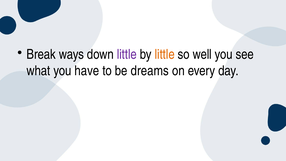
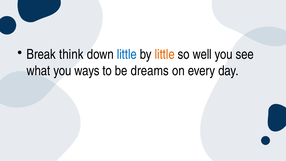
ways: ways -> think (71, 54)
little colour: purple -> blue (127, 54)
have: have -> ways (87, 71)
